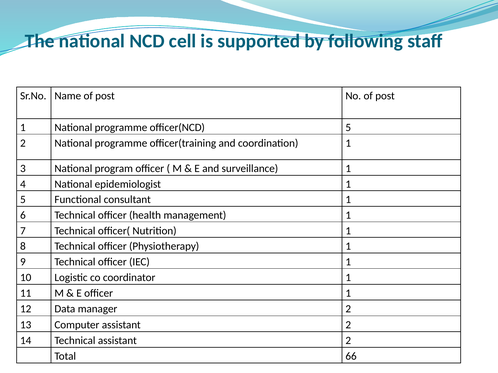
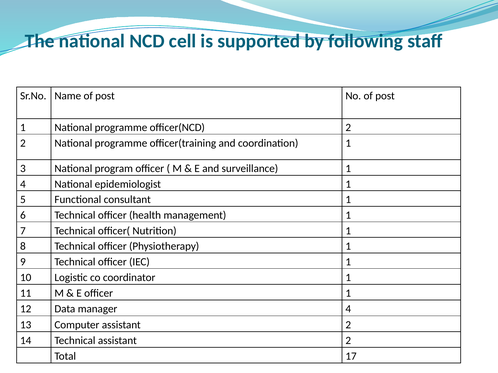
officer(NCD 5: 5 -> 2 (348, 128)
manager 2: 2 -> 4 (348, 309)
66: 66 -> 17 (351, 357)
